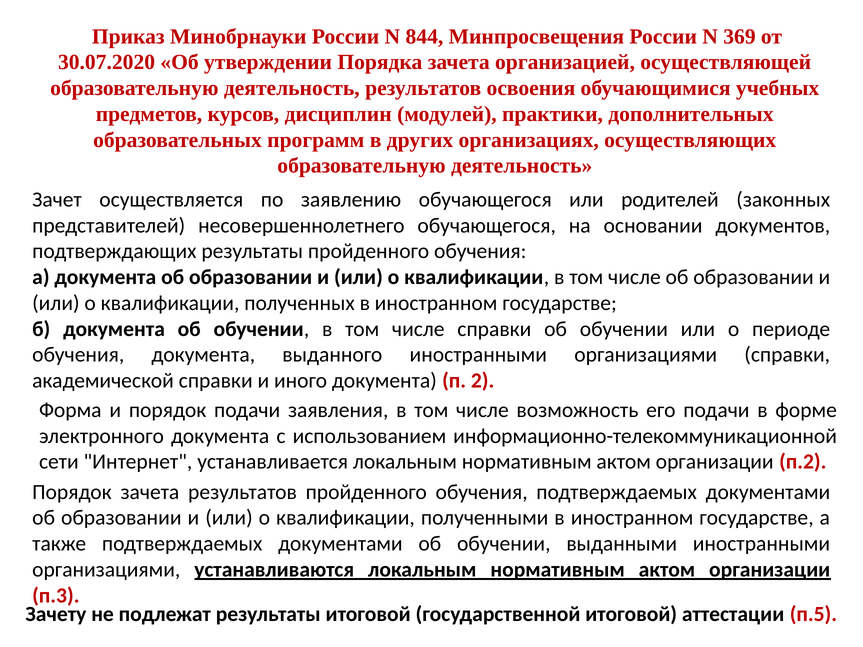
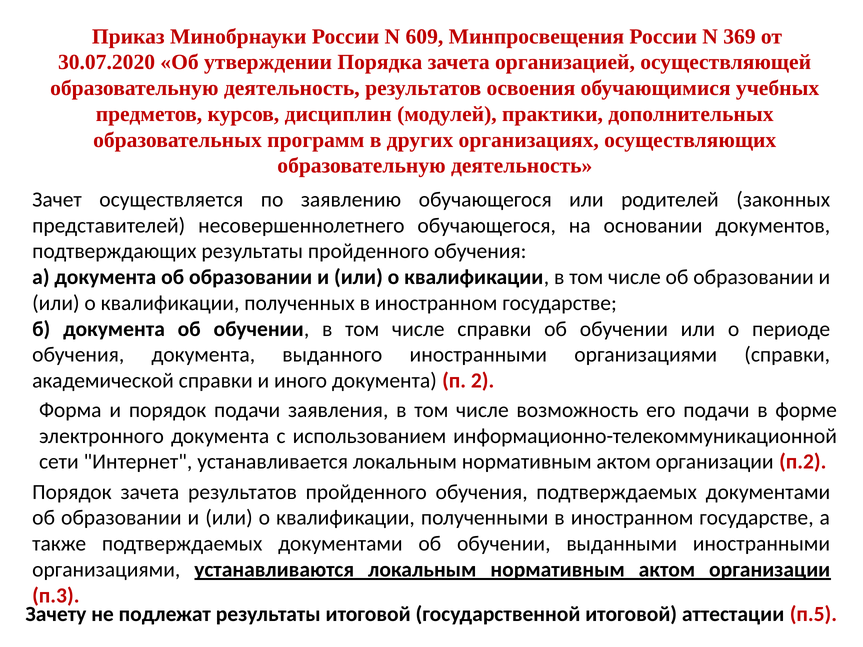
844: 844 -> 609 (424, 36)
